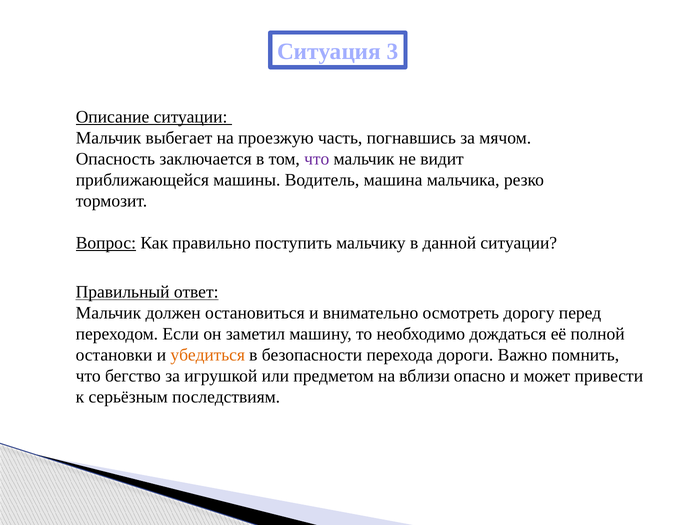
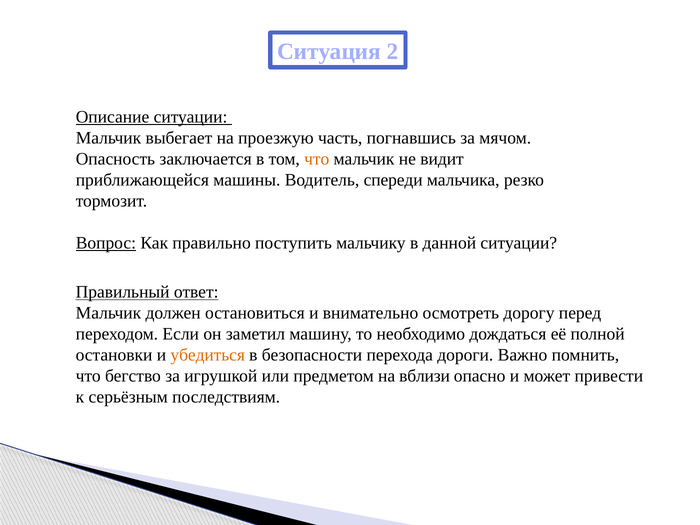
3: 3 -> 2 (393, 52)
что colour: purple -> orange (317, 159)
машина: машина -> спереди (393, 180)
